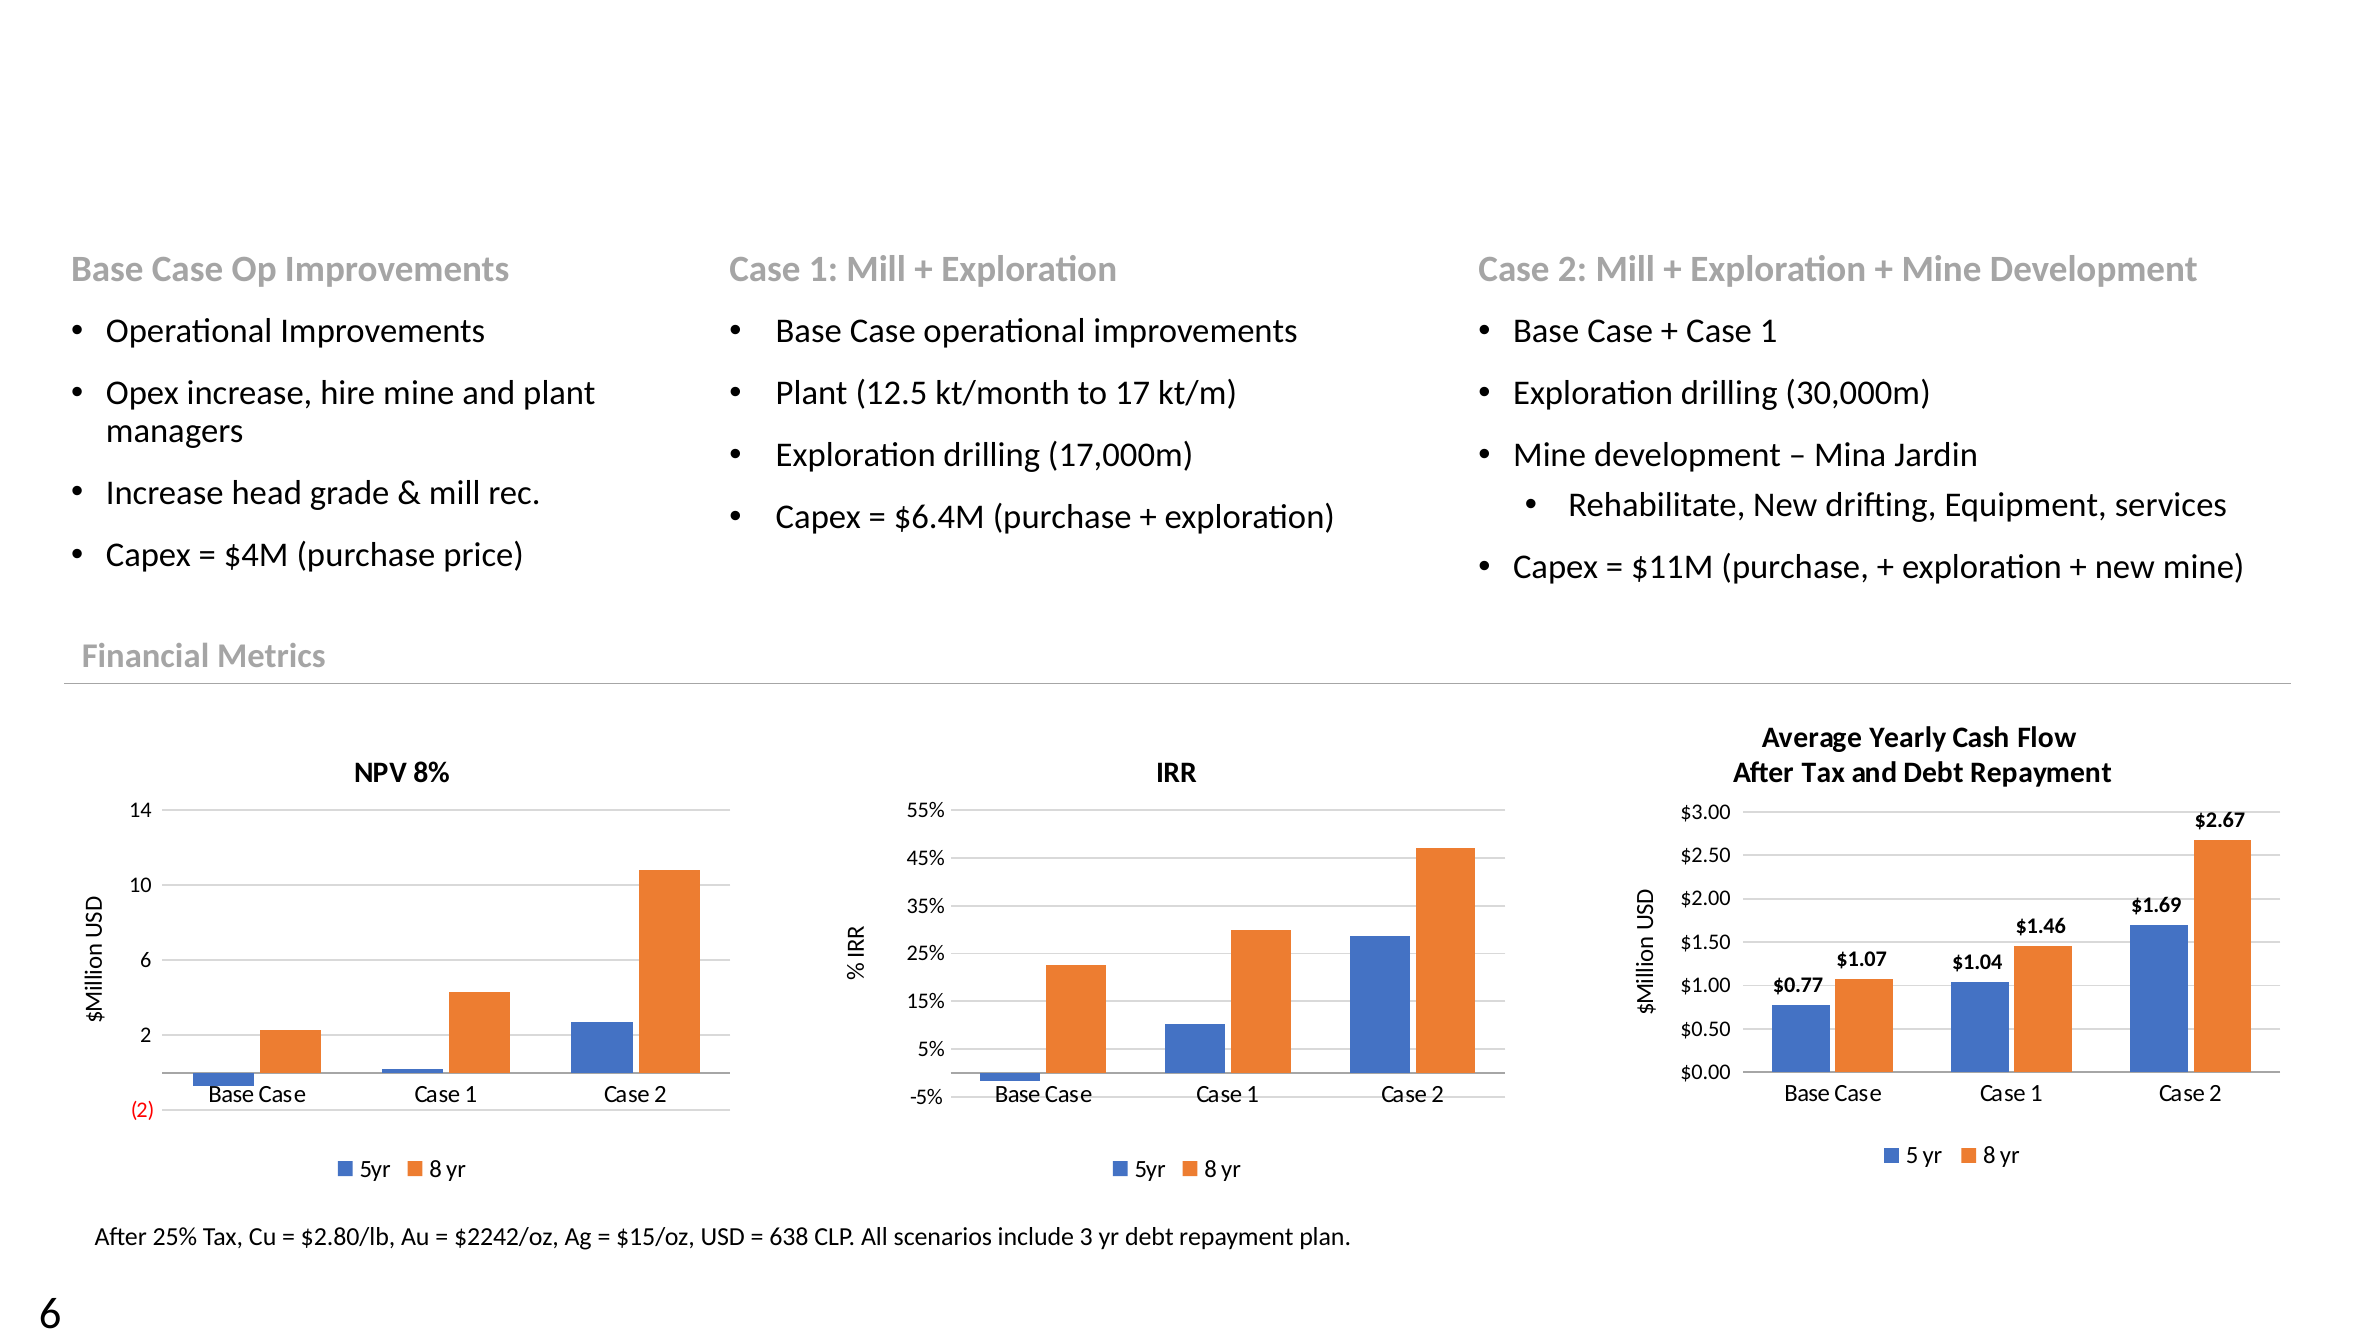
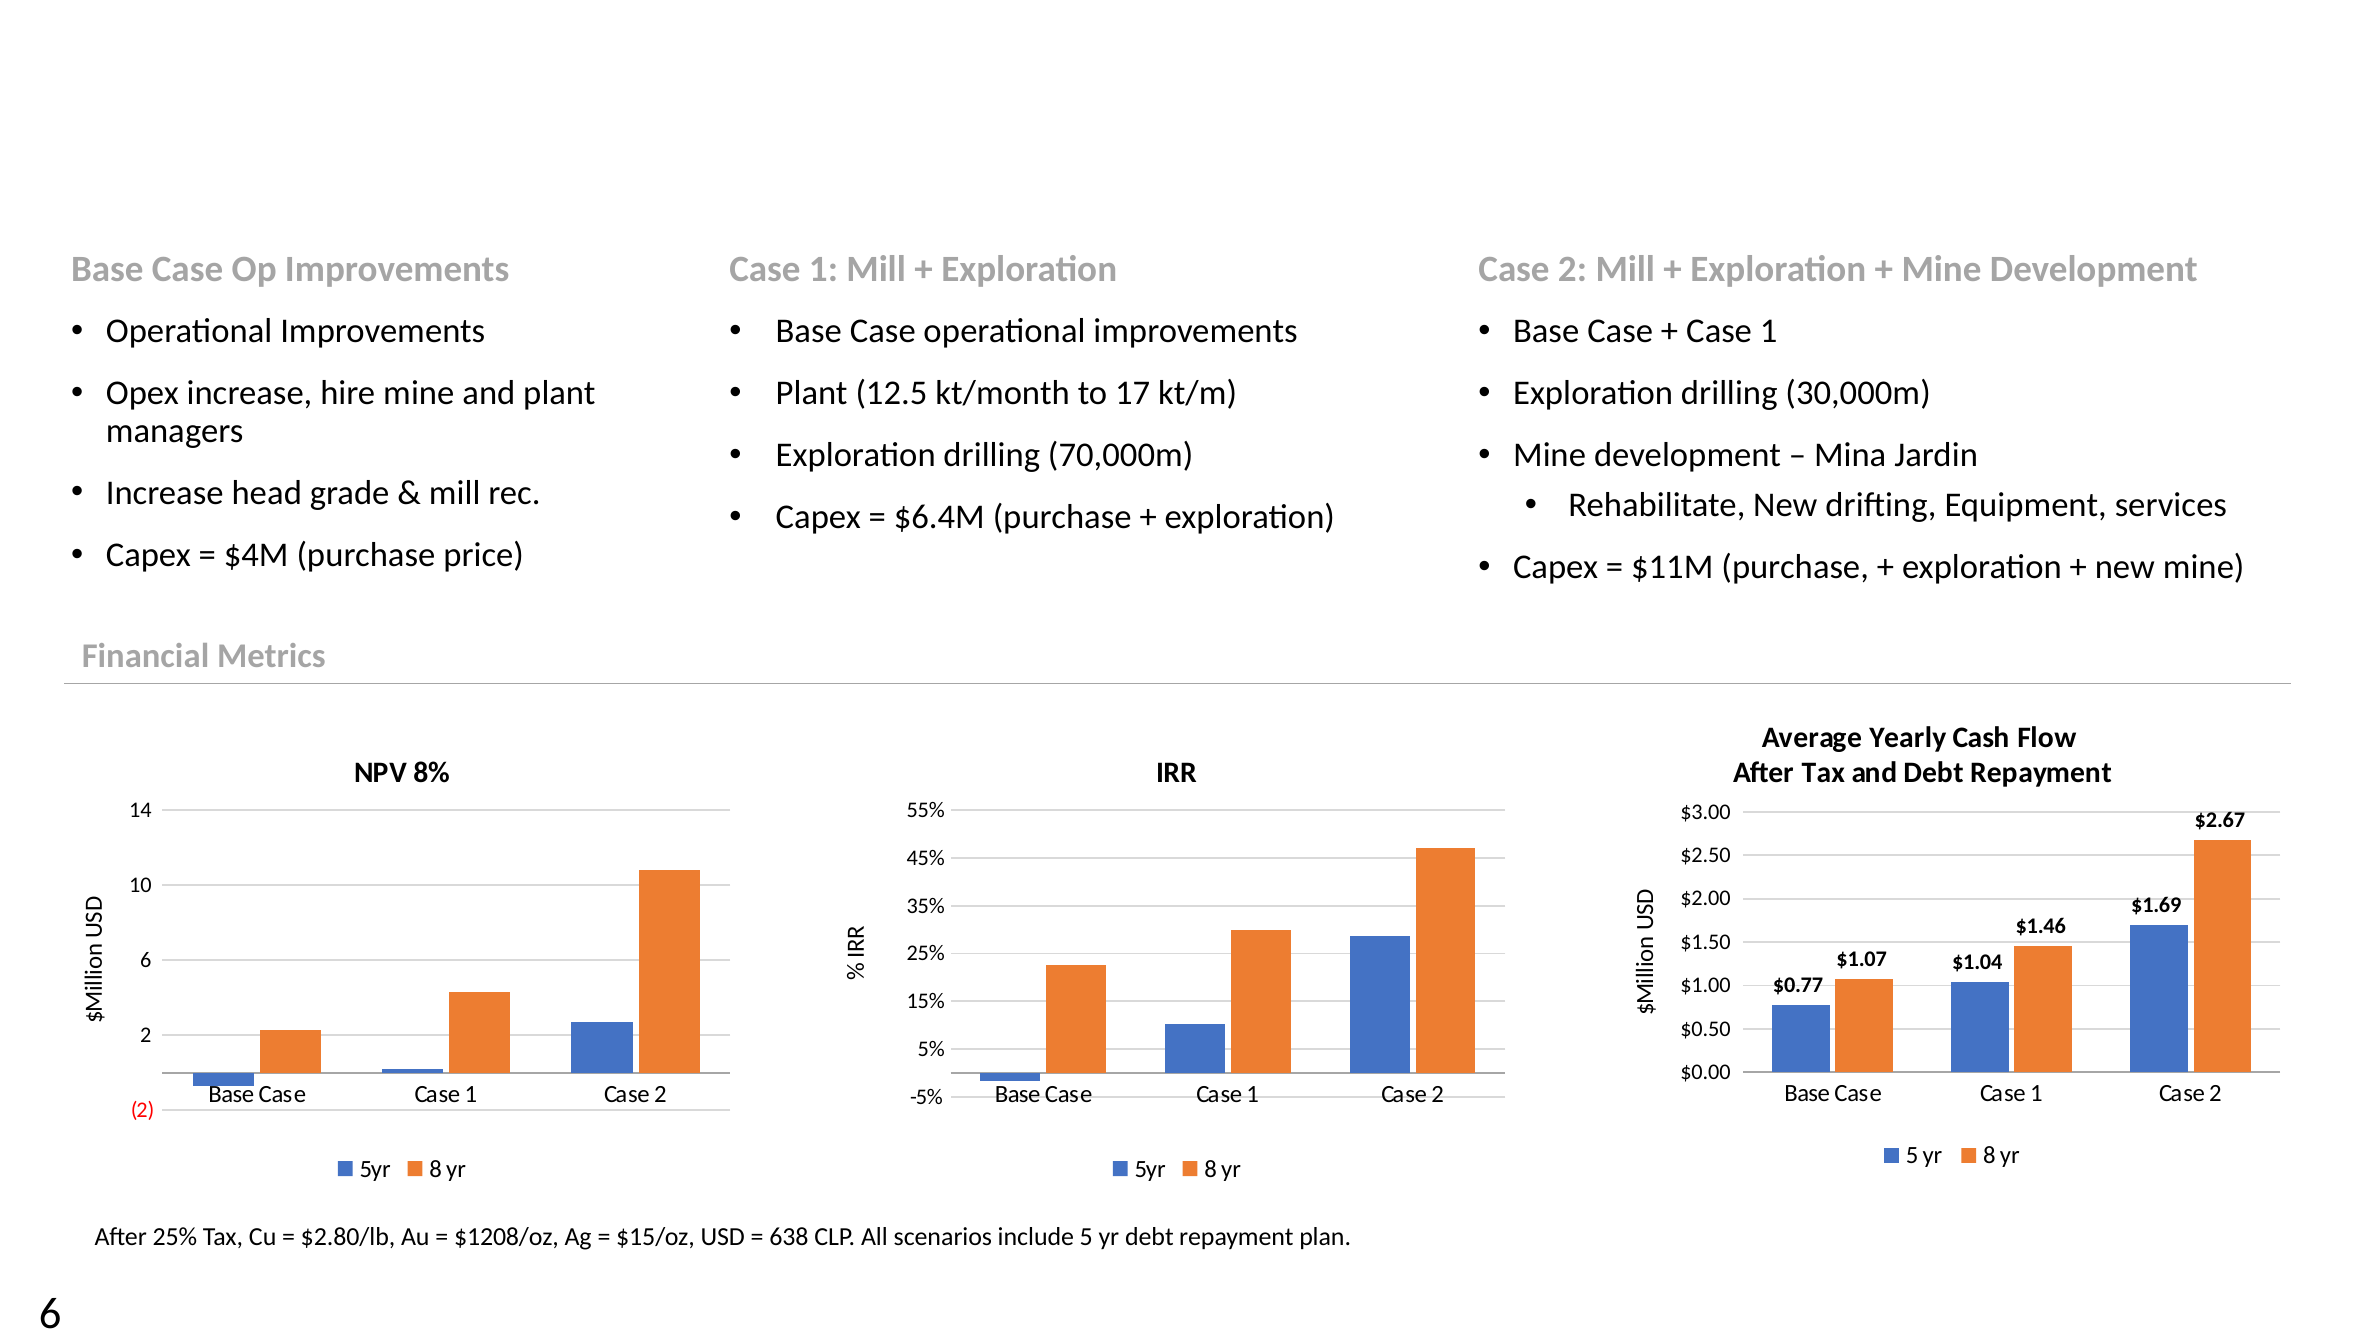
17,000m: 17,000m -> 70,000m (1121, 455)
$2242/oz: $2242/oz -> $1208/oz (506, 1237)
include 3: 3 -> 5 (1086, 1237)
